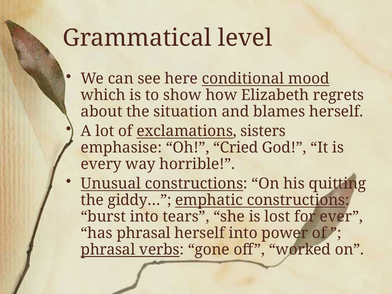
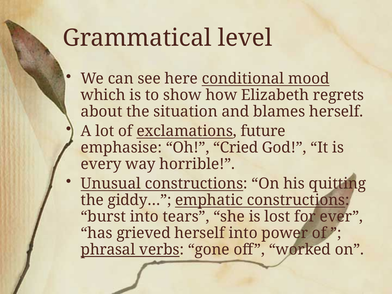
sisters: sisters -> future (263, 131)
has phrasal: phrasal -> grieved (144, 233)
